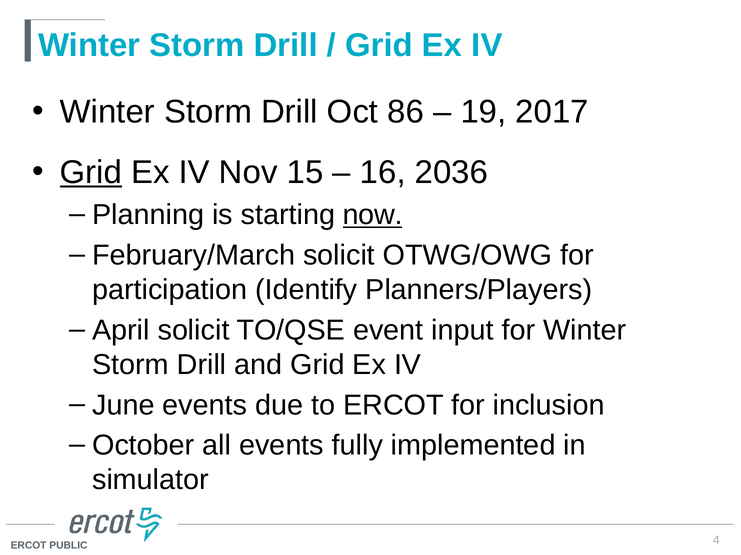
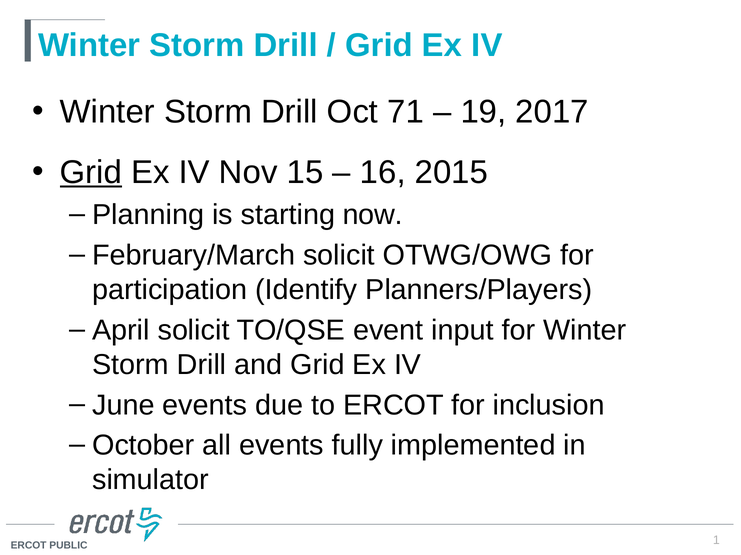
86: 86 -> 71 (406, 112)
2036: 2036 -> 2015 (451, 173)
now underline: present -> none (373, 215)
4: 4 -> 1 (716, 541)
